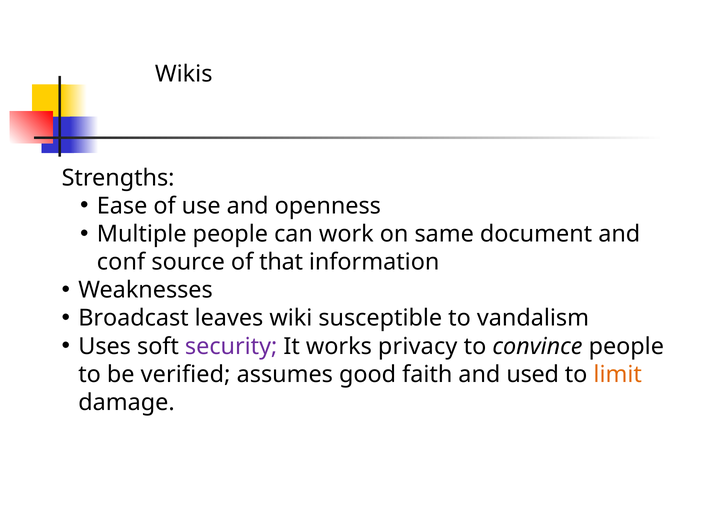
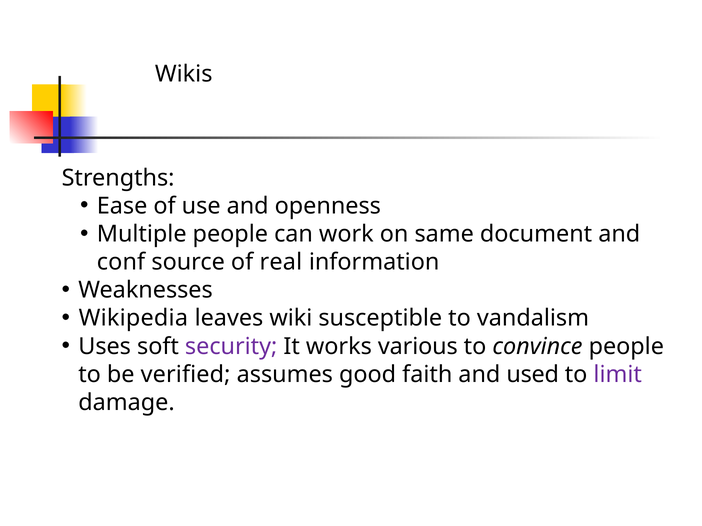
that: that -> real (281, 262)
Broadcast: Broadcast -> Wikipedia (133, 319)
privacy: privacy -> various (418, 347)
limit colour: orange -> purple (618, 375)
